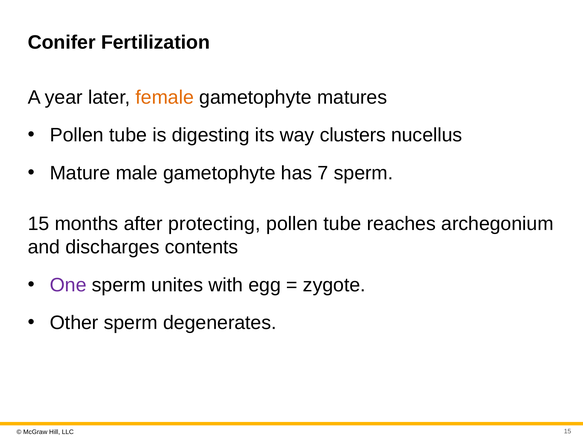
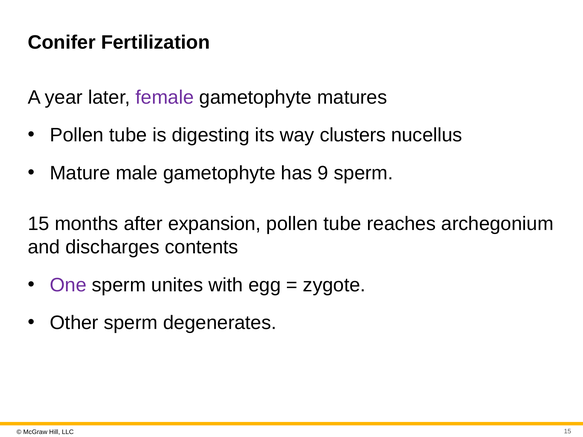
female colour: orange -> purple (165, 97)
7: 7 -> 9 (323, 173)
protecting: protecting -> expansion (214, 224)
